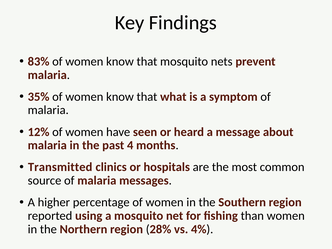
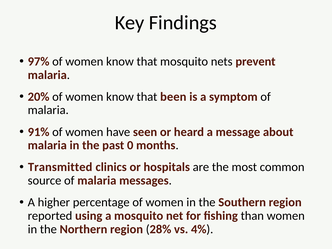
83%: 83% -> 97% (39, 61)
35%: 35% -> 20% (39, 97)
what: what -> been (173, 97)
12%: 12% -> 91% (39, 132)
4: 4 -> 0 (130, 145)
